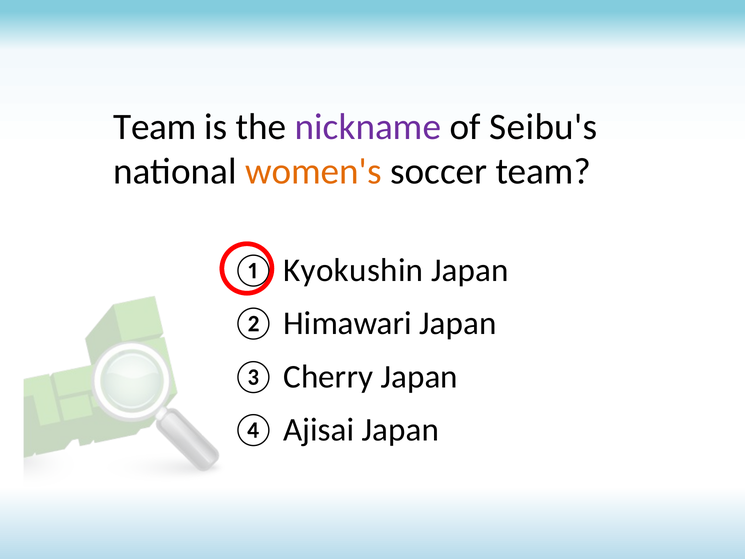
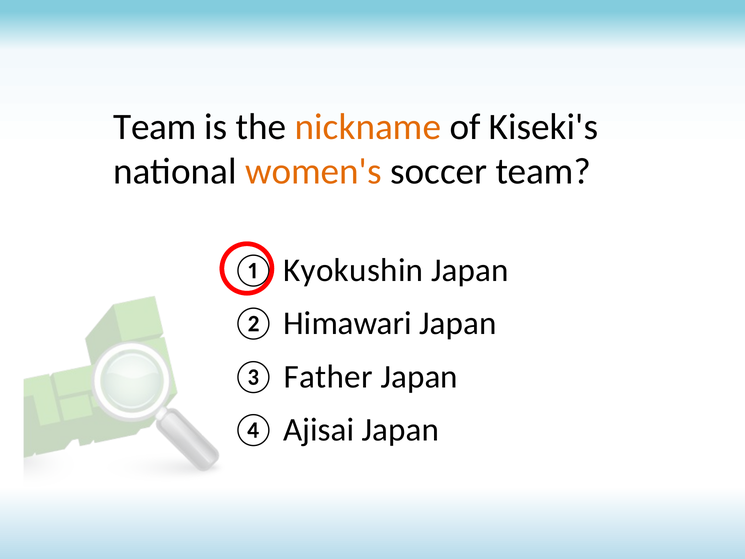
nickname colour: purple -> orange (368, 127)
Seibu's: Seibu's -> Kiseki's (544, 127)
Cherry: Cherry -> Father (328, 376)
